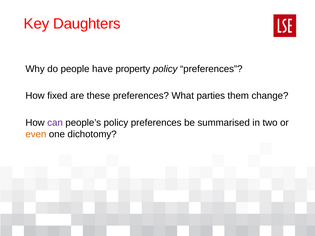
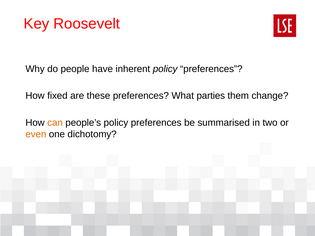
Daughters: Daughters -> Roosevelt (87, 24)
property: property -> inherent (133, 69)
can colour: purple -> orange (55, 123)
